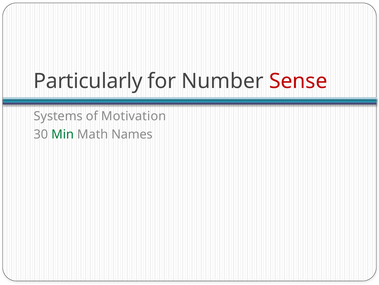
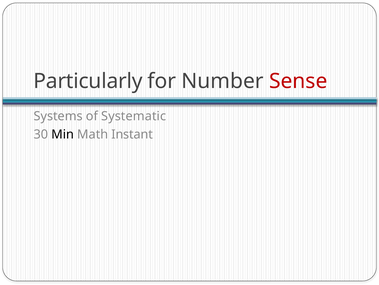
Motivation: Motivation -> Systematic (134, 116)
Min colour: green -> black (63, 134)
Names: Names -> Instant (132, 134)
